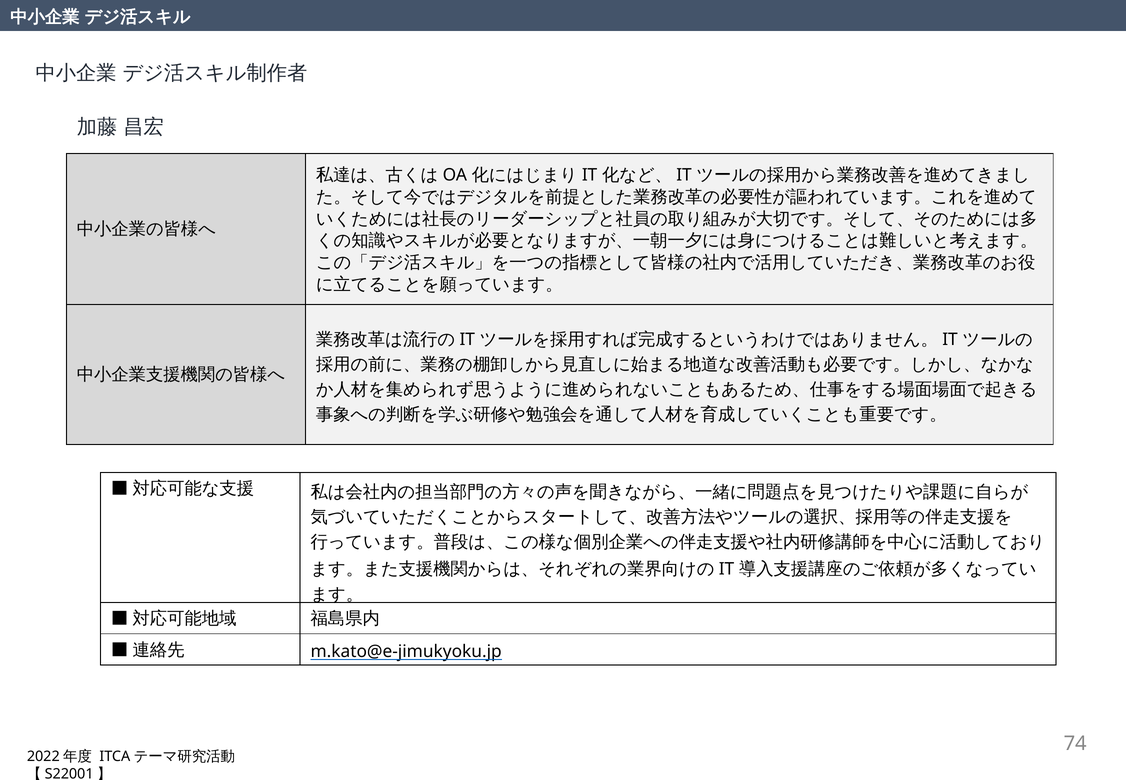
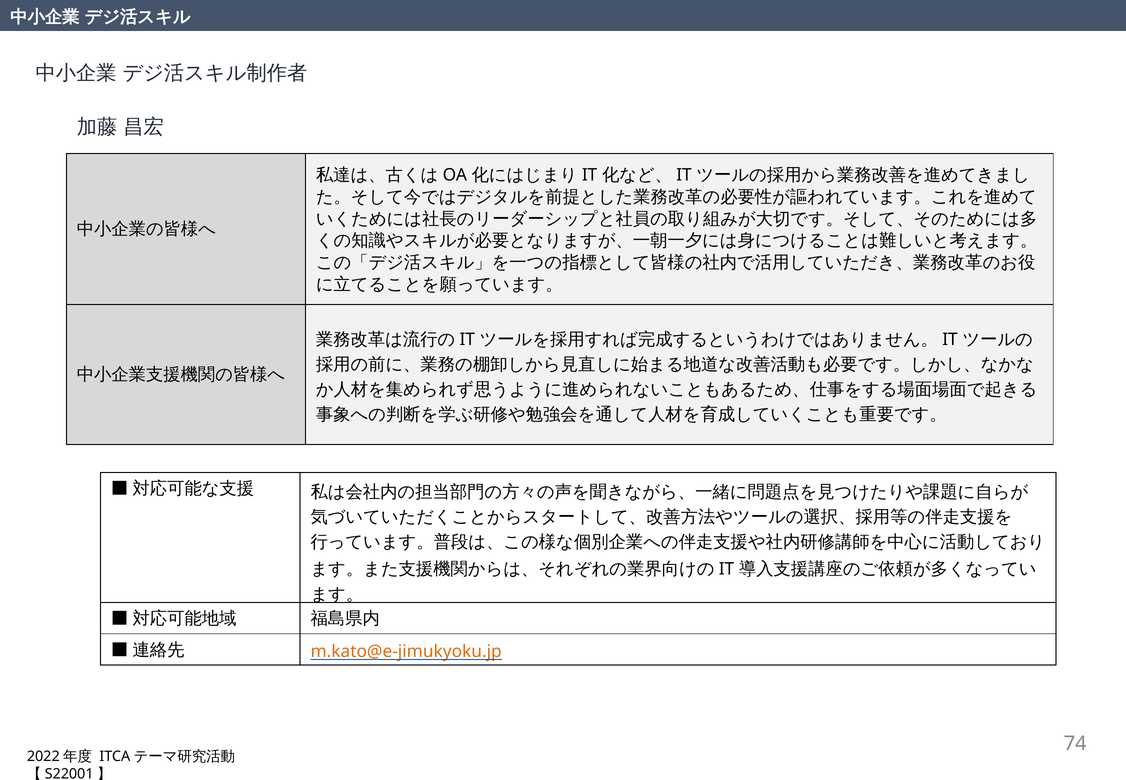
m.kato@e-jimukyoku.jp colour: black -> orange (406, 651)
